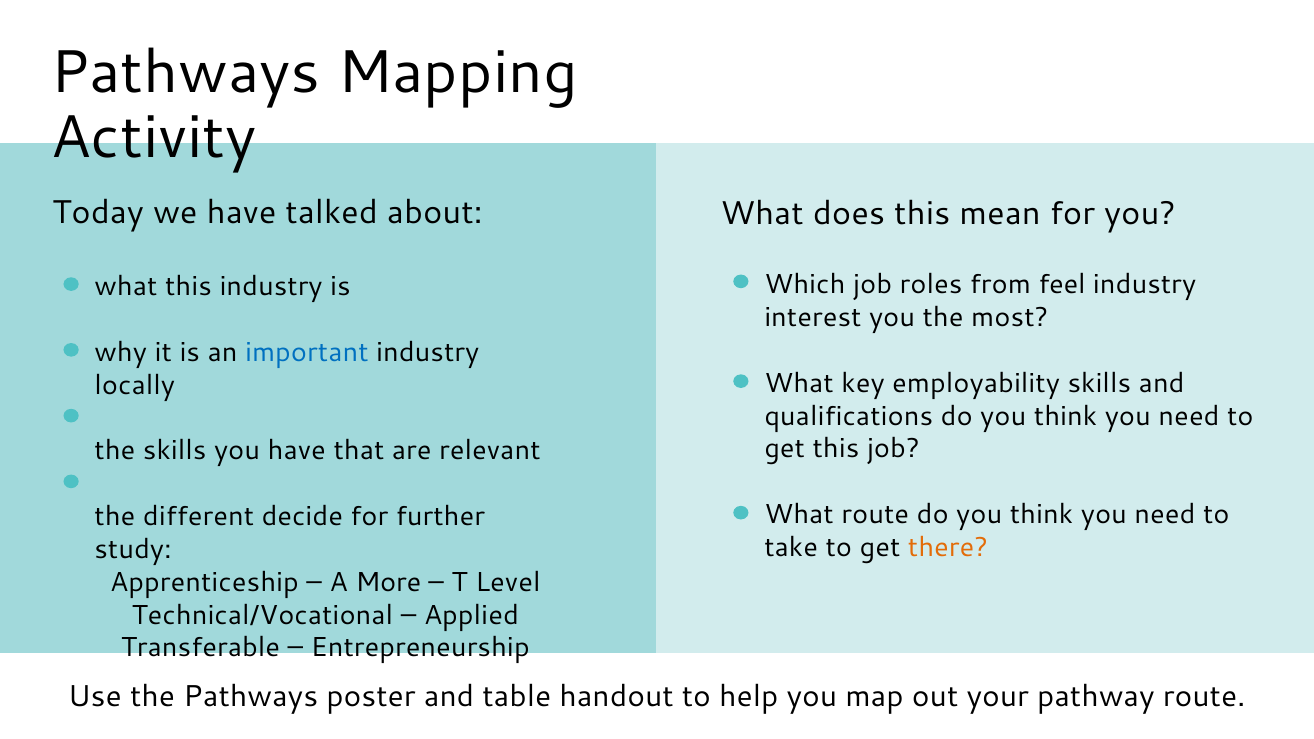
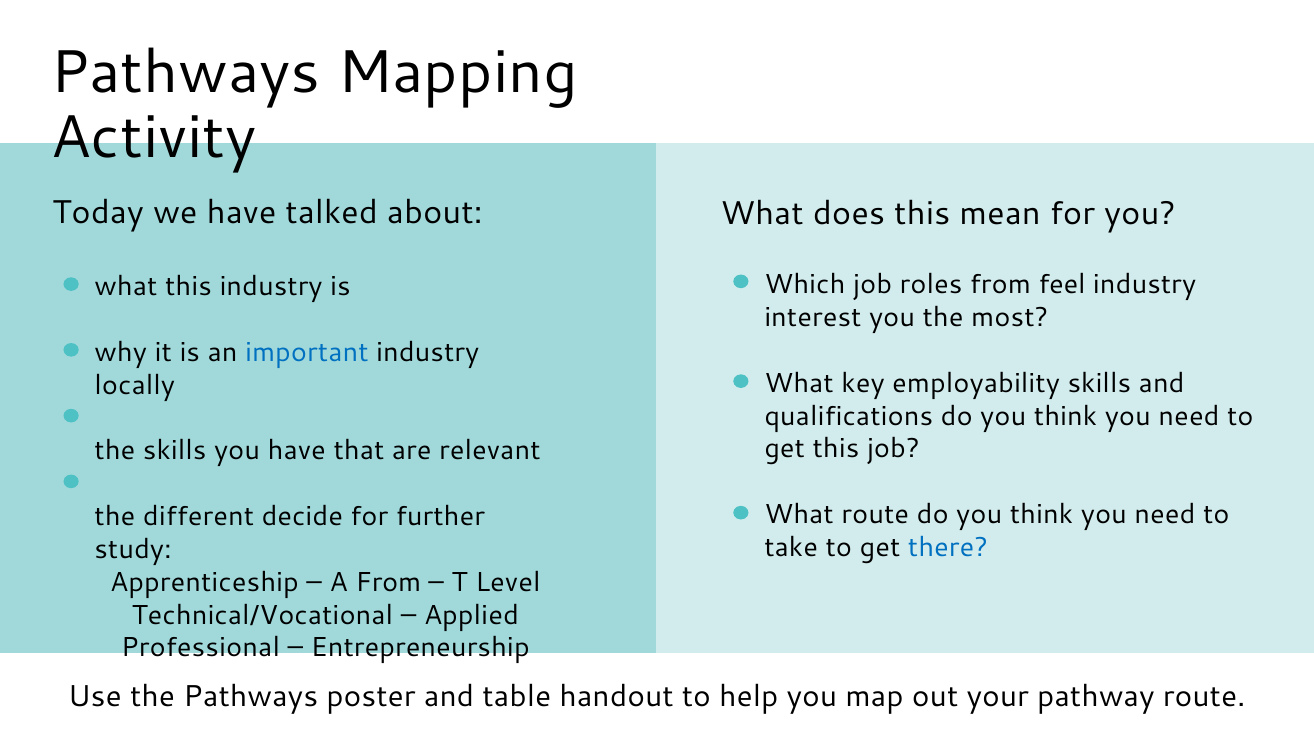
there colour: orange -> blue (948, 548)
A More: More -> From (388, 582)
Transferable: Transferable -> Professional (200, 648)
